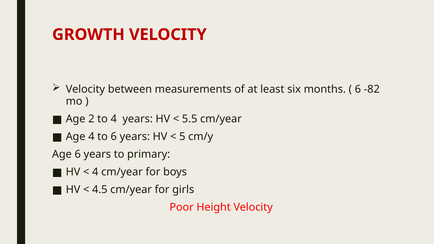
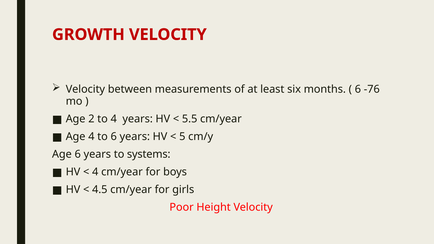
-82: -82 -> -76 (372, 89)
primary: primary -> systems (149, 154)
